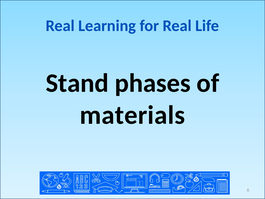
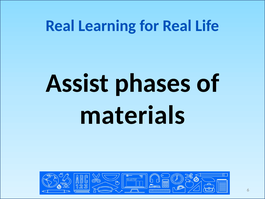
Stand: Stand -> Assist (77, 83)
